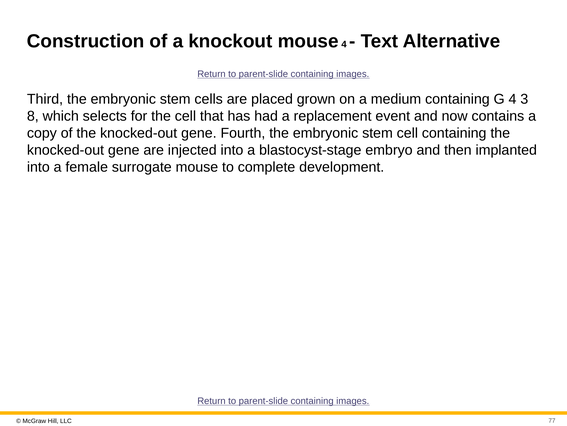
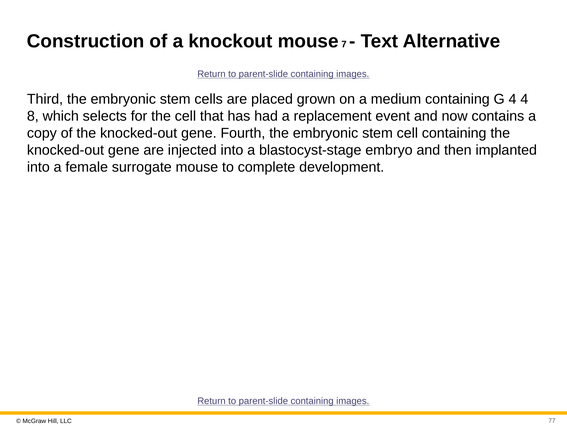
mouse 4: 4 -> 7 (344, 44)
4 3: 3 -> 4 (524, 99)
